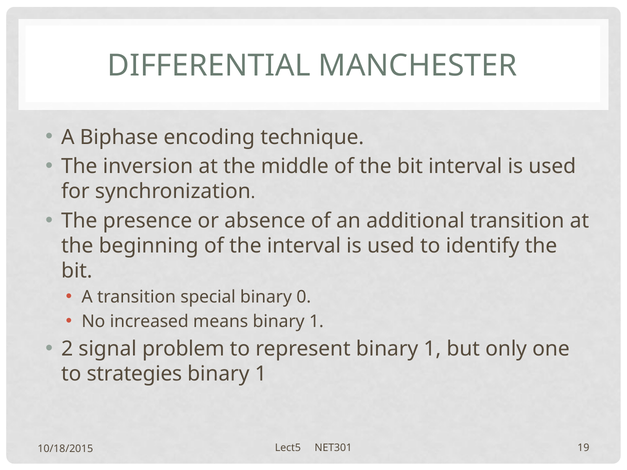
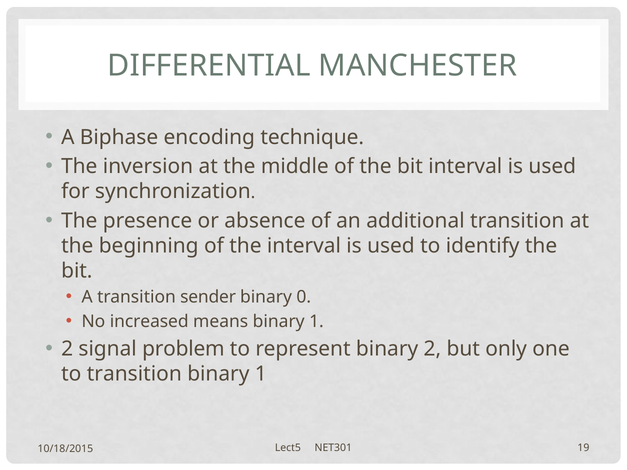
special: special -> sender (208, 297)
represent binary 1: 1 -> 2 (432, 349)
to strategies: strategies -> transition (134, 374)
